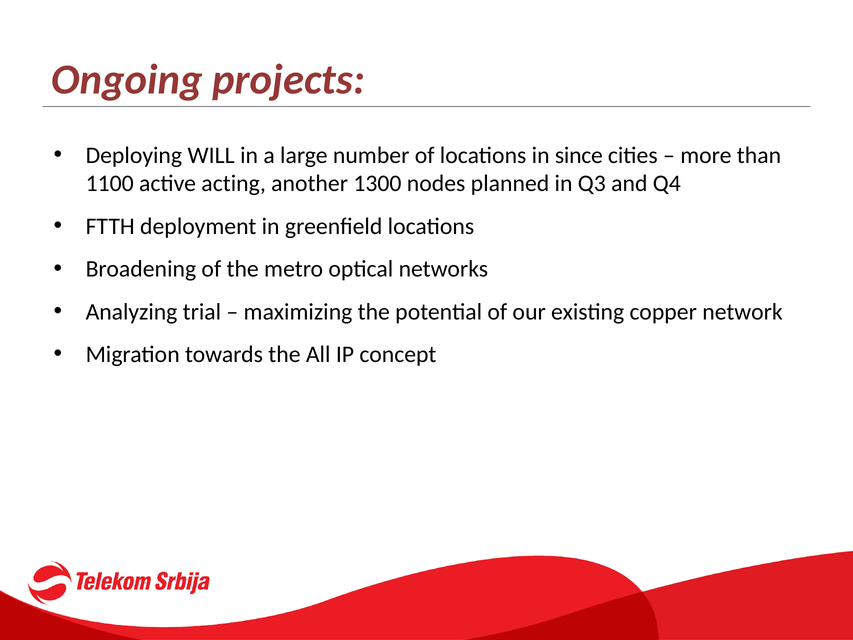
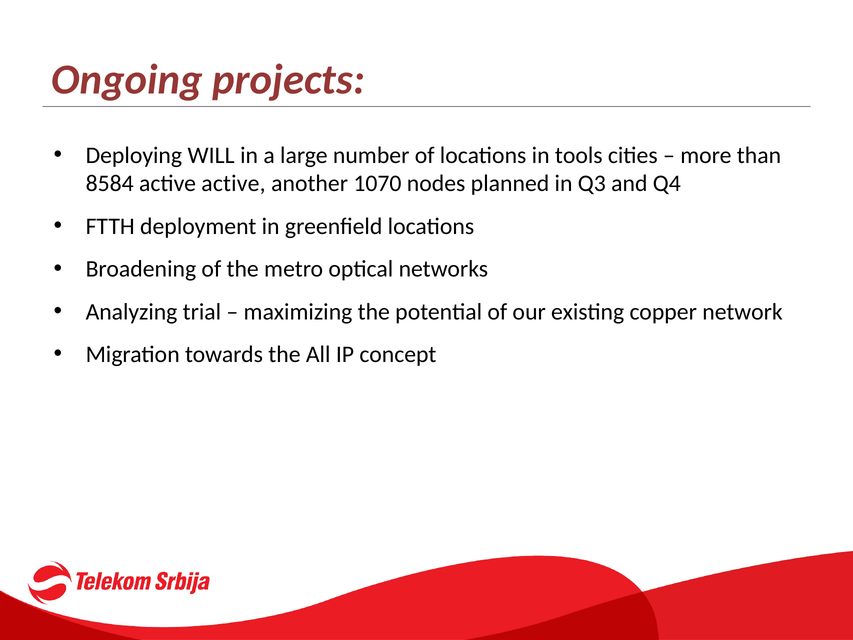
since: since -> tools (579, 155)
1100: 1100 -> 8584 (110, 184)
active acting: acting -> active (233, 184)
1300: 1300 -> 1070 (377, 184)
